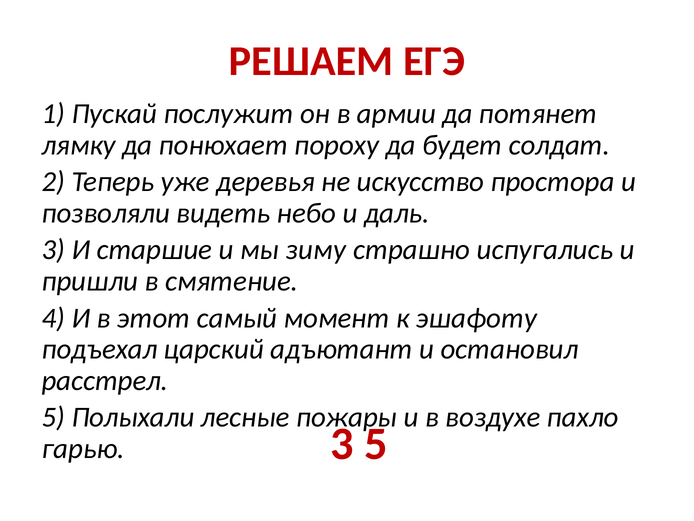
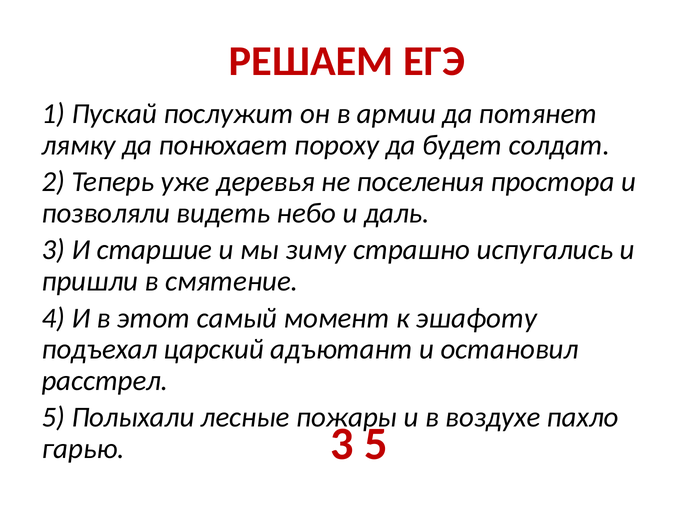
искусство: искусство -> поселения (421, 182)
